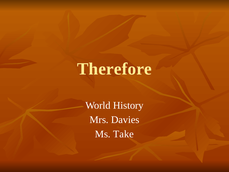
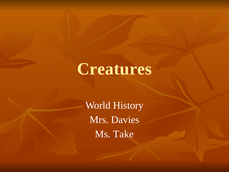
Therefore: Therefore -> Creatures (114, 69)
